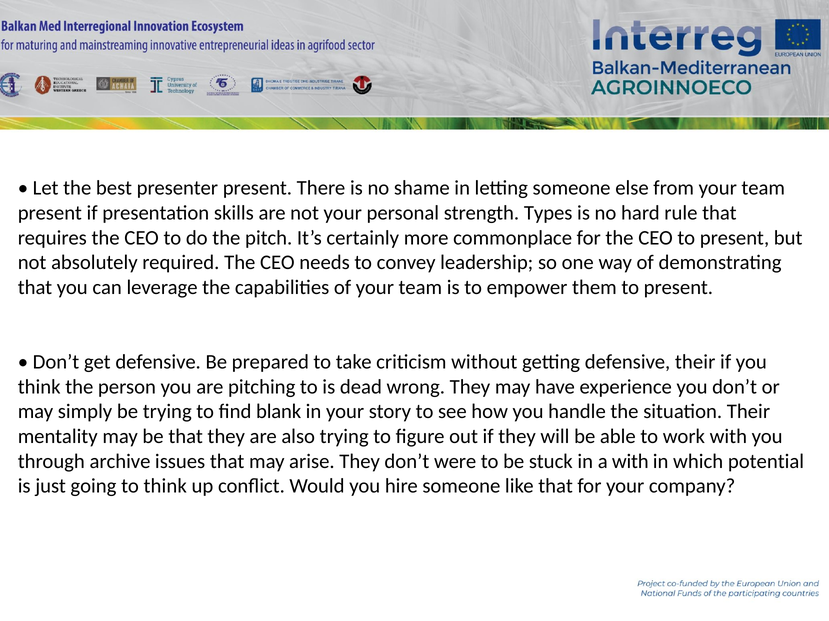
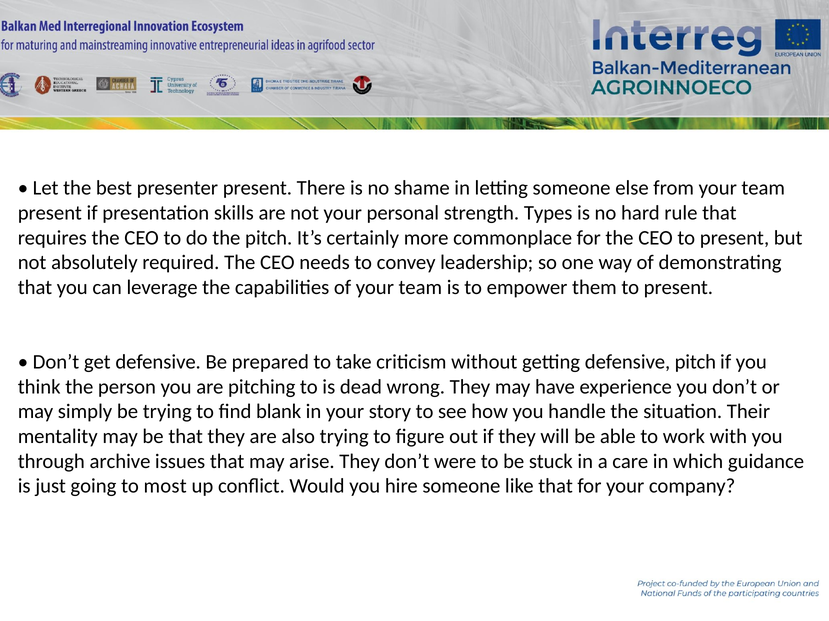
defensive their: their -> pitch (695, 362)
a with: with -> care (630, 462)
potential: potential -> guidance (766, 462)
to think: think -> most (165, 487)
